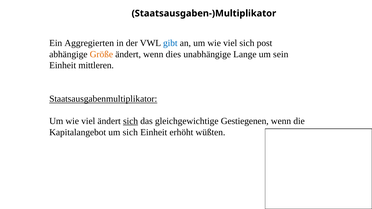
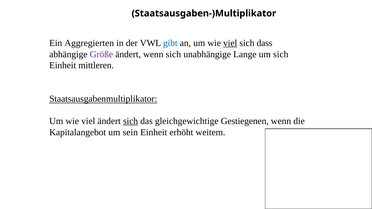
viel underline: none -> present (230, 43)
post: post -> dass (265, 43)
Größe colour: orange -> purple (101, 54)
wenn dies: dies -> sich (173, 54)
um sein: sein -> sich (281, 54)
um sich: sich -> sein (130, 132)
wüßten: wüßten -> weitem (210, 132)
